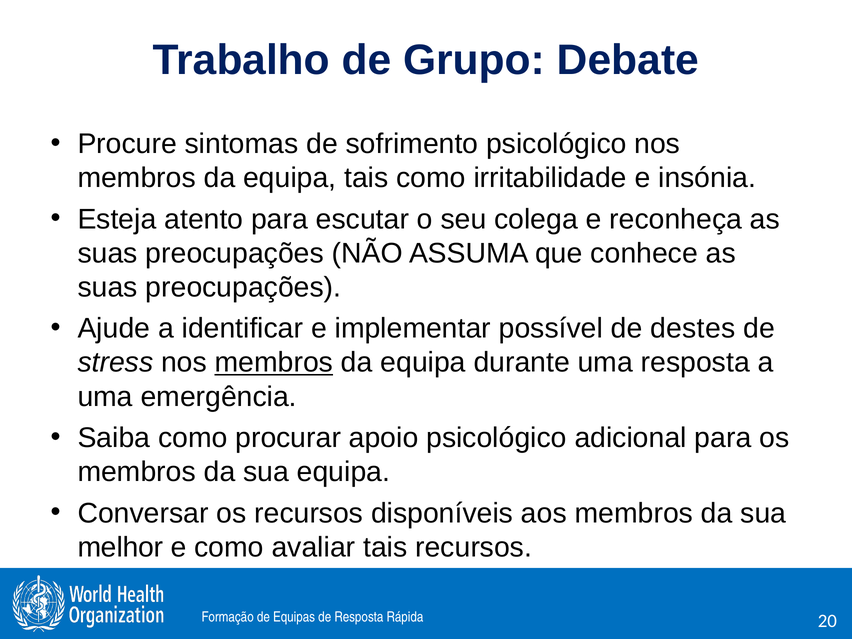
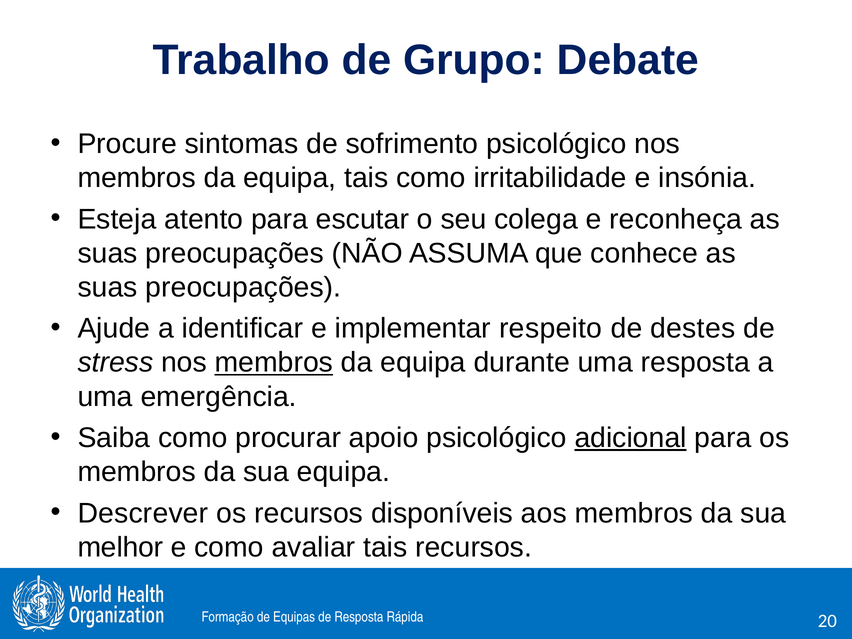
possível: possível -> respeito (551, 329)
adicional underline: none -> present (631, 438)
Conversar: Conversar -> Descrever (143, 513)
